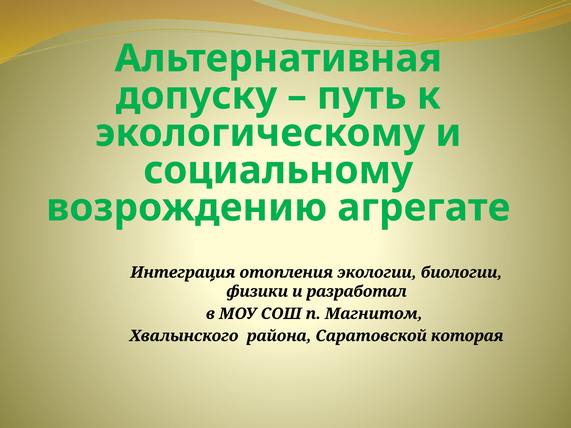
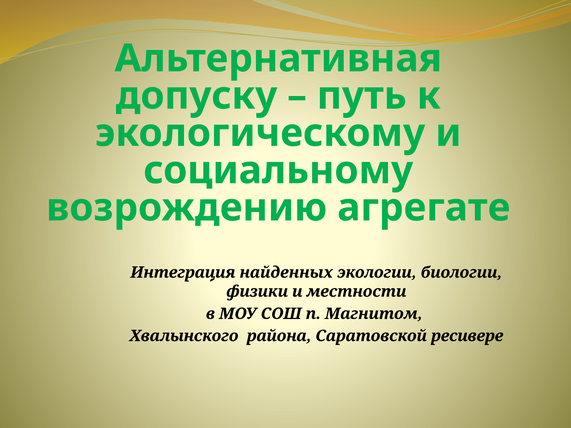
отопления: отопления -> найденных (286, 273)
разработал: разработал -> местности (356, 292)
которая: которая -> ресивере (467, 336)
